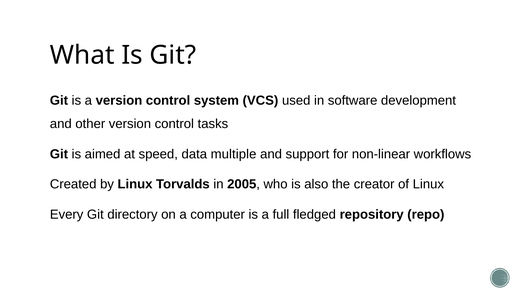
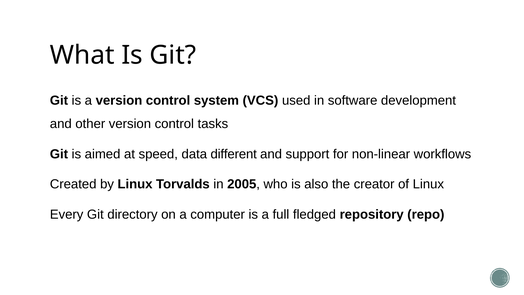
multiple: multiple -> different (234, 154)
